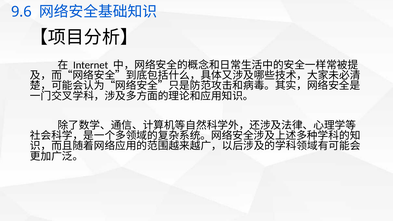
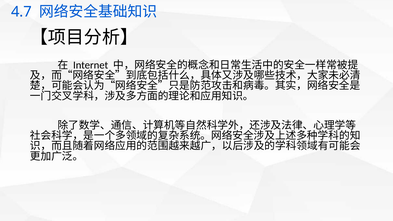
9.6: 9.6 -> 4.7 (21, 12)
